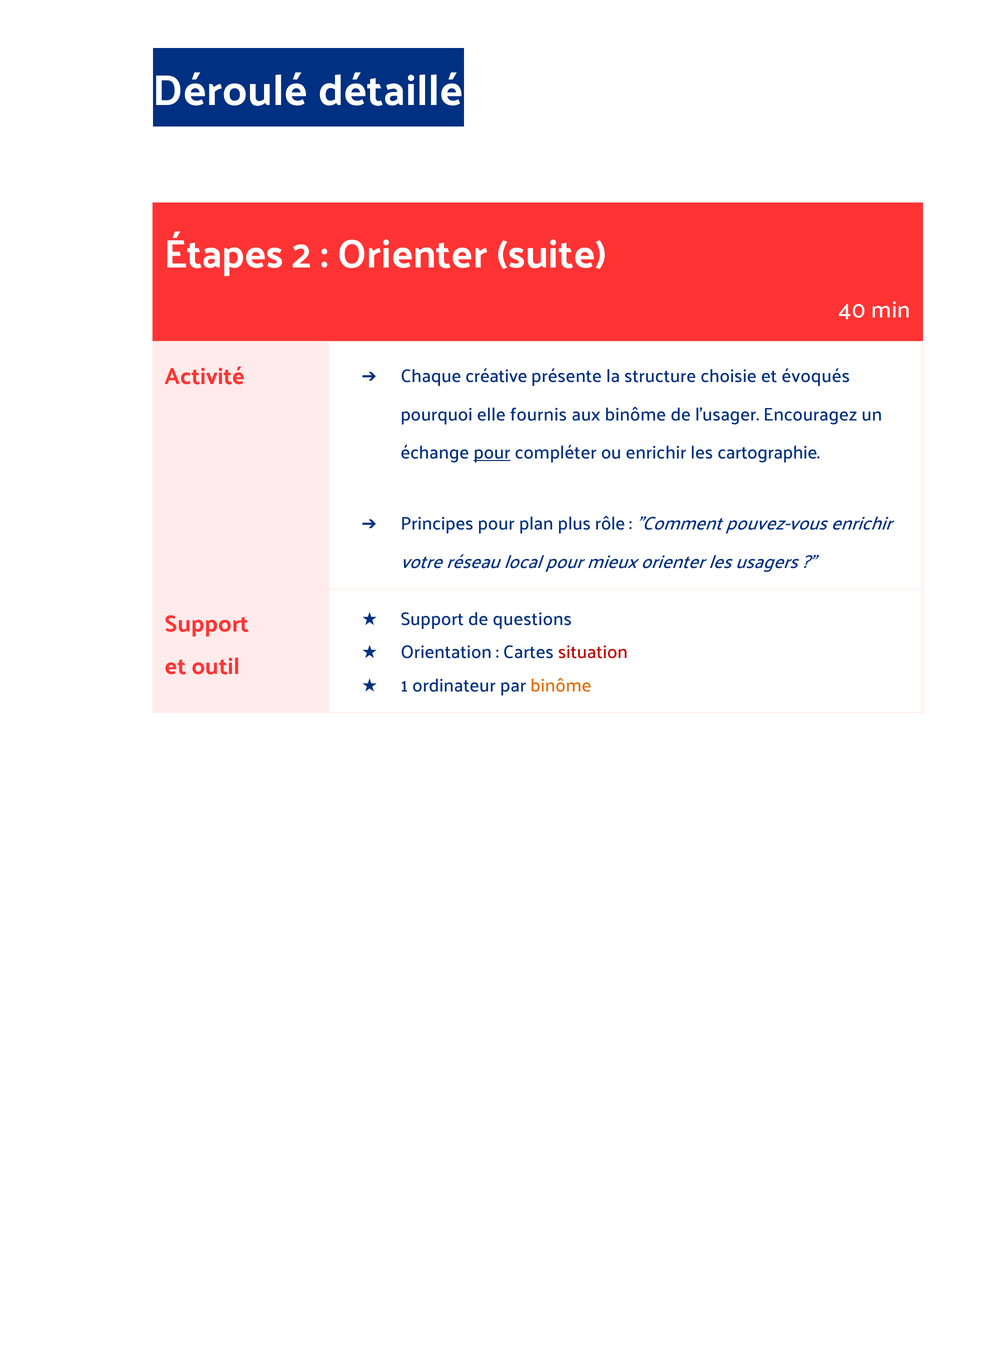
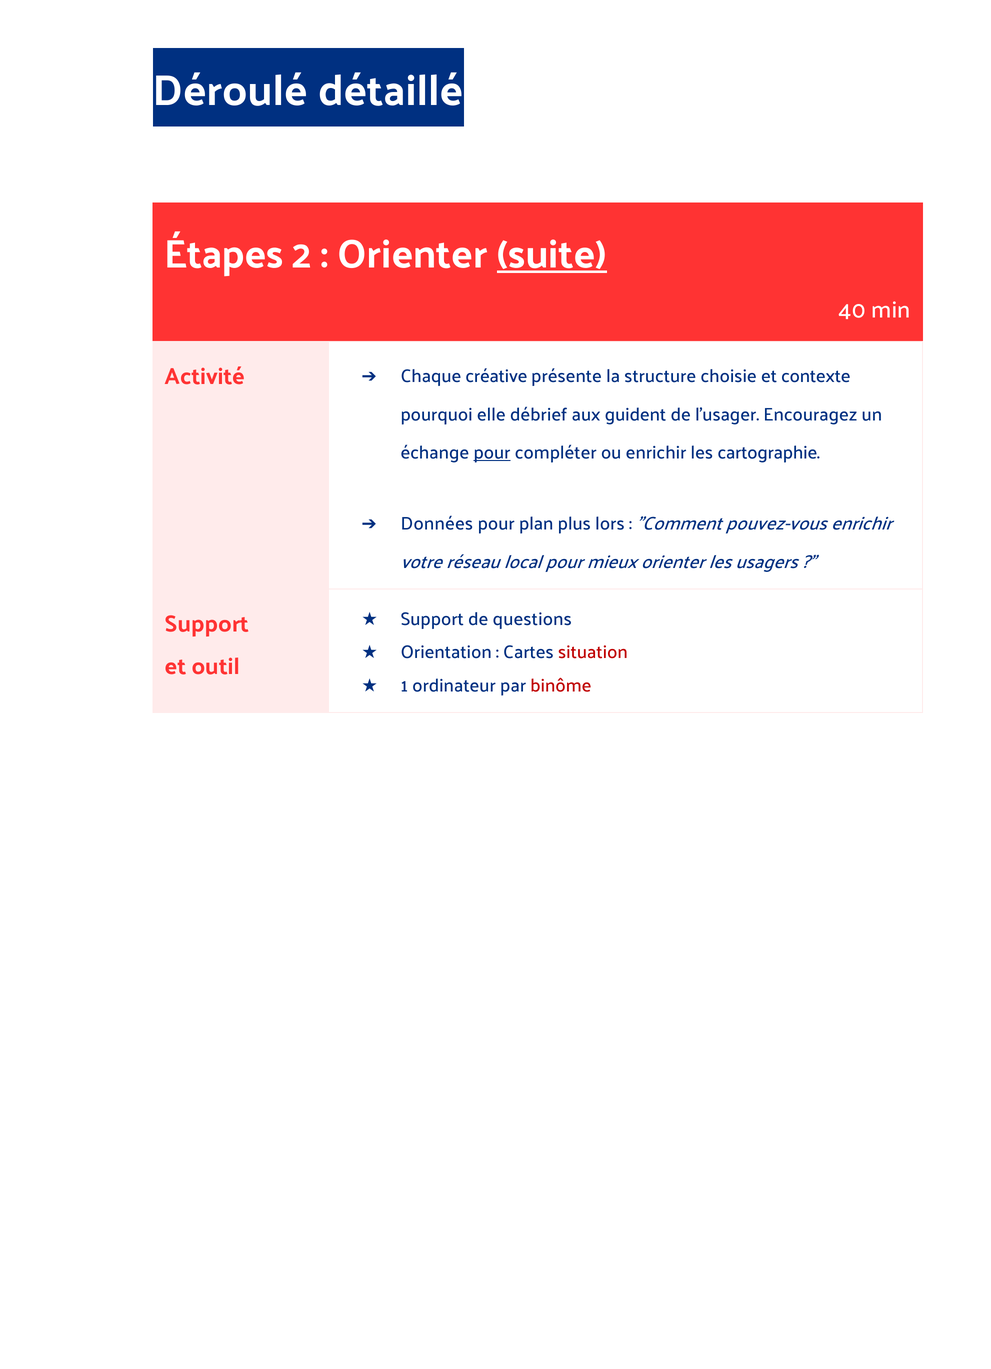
suite underline: none -> present (552, 254)
évoqués: évoqués -> contexte (816, 376)
fournis: fournis -> débrief (539, 414)
aux binôme: binôme -> guident (636, 414)
Principes: Principes -> Données (437, 524)
rôle: rôle -> lors (610, 524)
binôme colour: orange -> red (561, 685)
